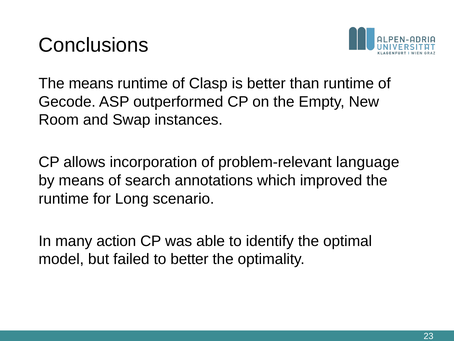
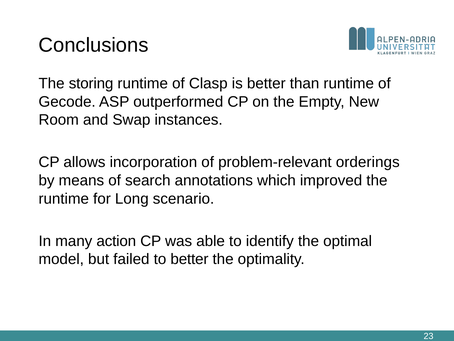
The means: means -> storing (91, 83)
language: language -> orderings (368, 162)
